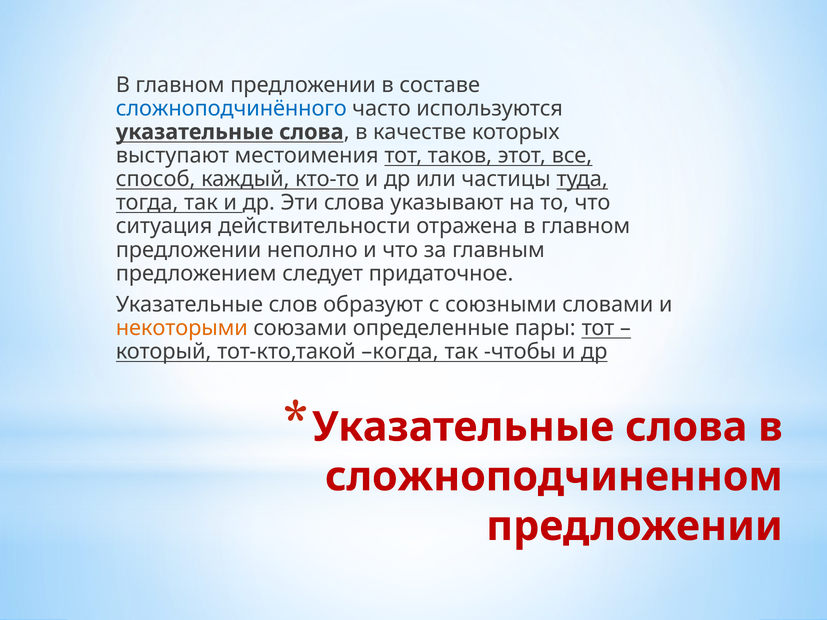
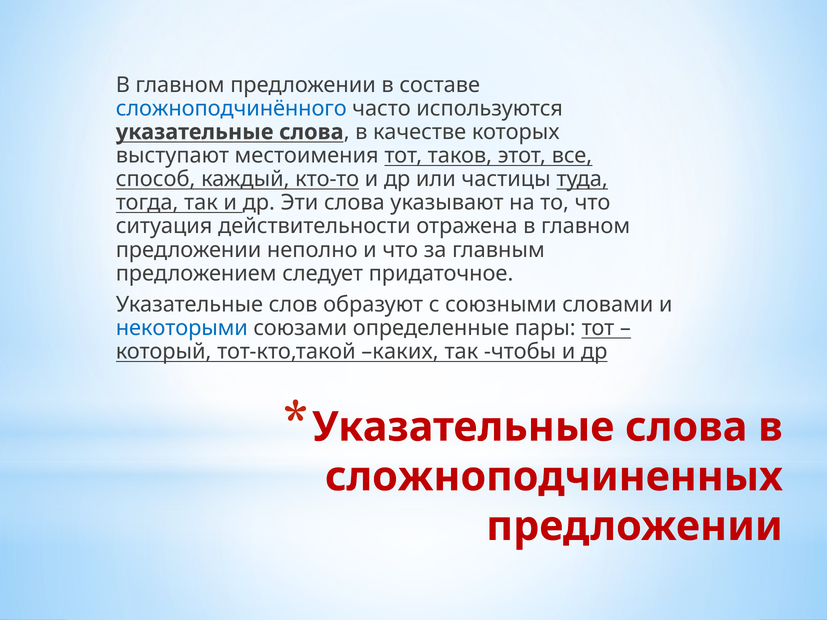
некоторыми colour: orange -> blue (182, 328)
когда: когда -> каких (400, 352)
сложноподчиненном: сложноподчиненном -> сложноподчиненных (554, 477)
